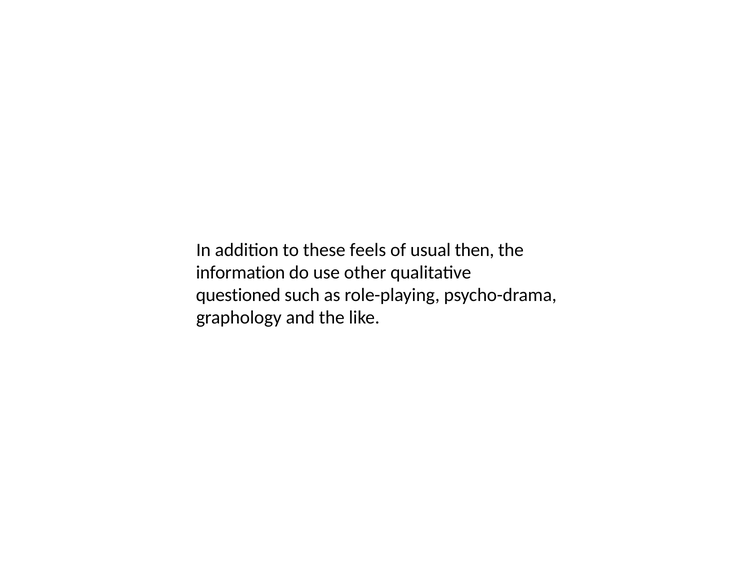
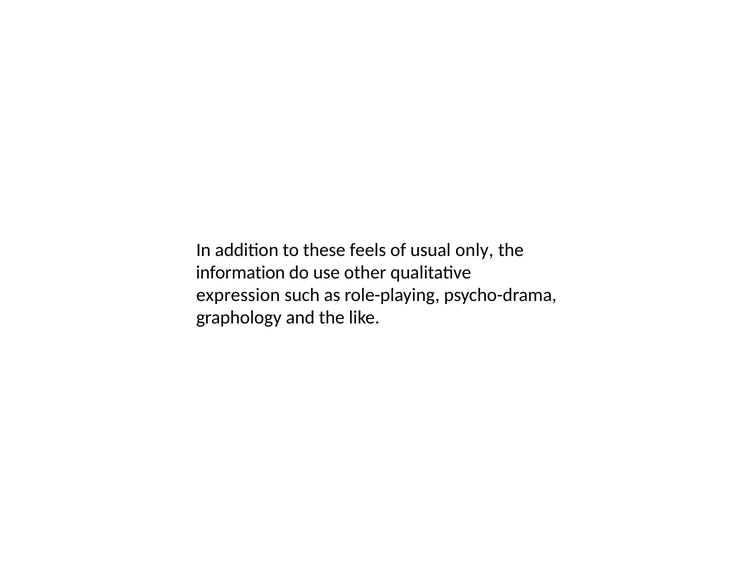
then: then -> only (474, 250)
questioned: questioned -> expression (238, 295)
